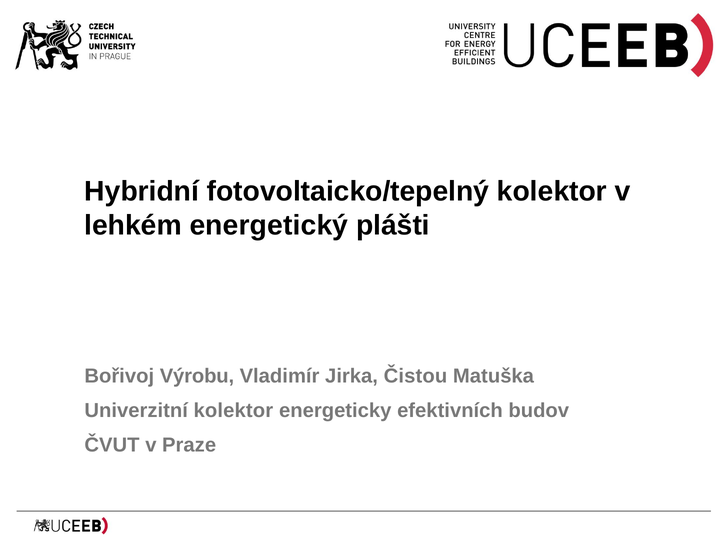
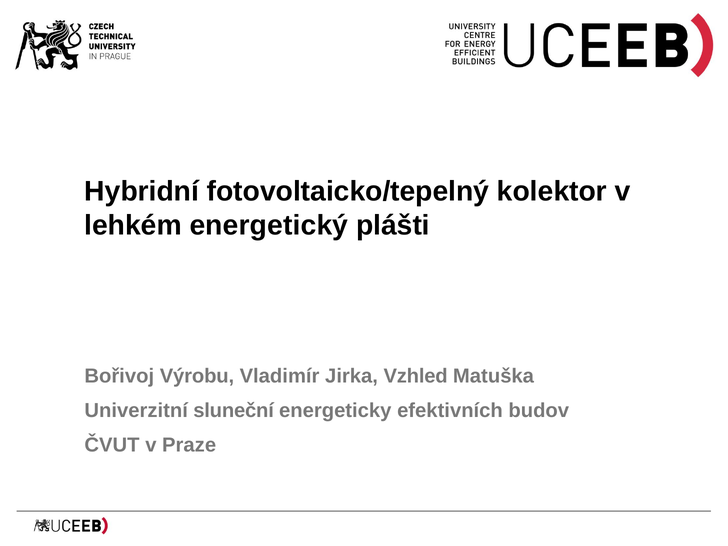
Čistou: Čistou -> Vzhled (416, 376)
Univerzitní kolektor: kolektor -> sluneční (234, 410)
